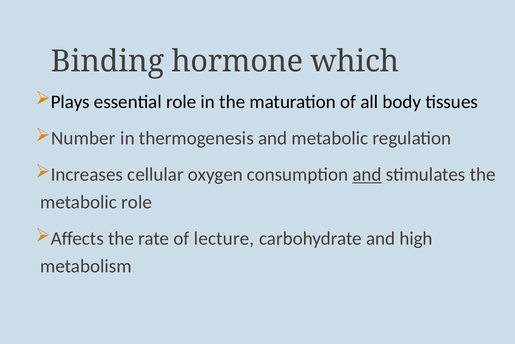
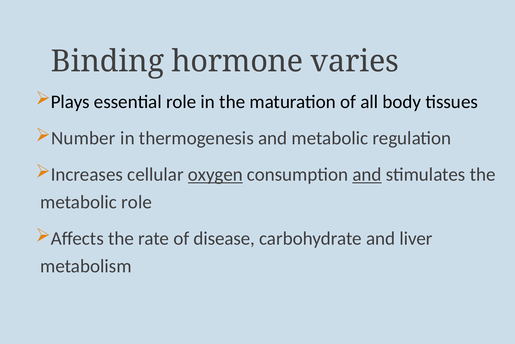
which: which -> varies (355, 61)
oxygen underline: none -> present (215, 174)
lecture: lecture -> disease (224, 238)
high: high -> liver (416, 238)
